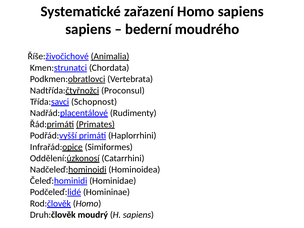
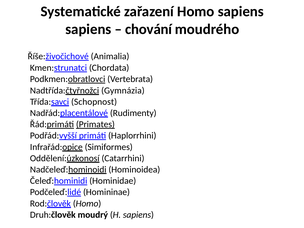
bederní: bederní -> chování (149, 29)
Animalia underline: present -> none (110, 56)
Proconsul: Proconsul -> Gymnázia (123, 90)
